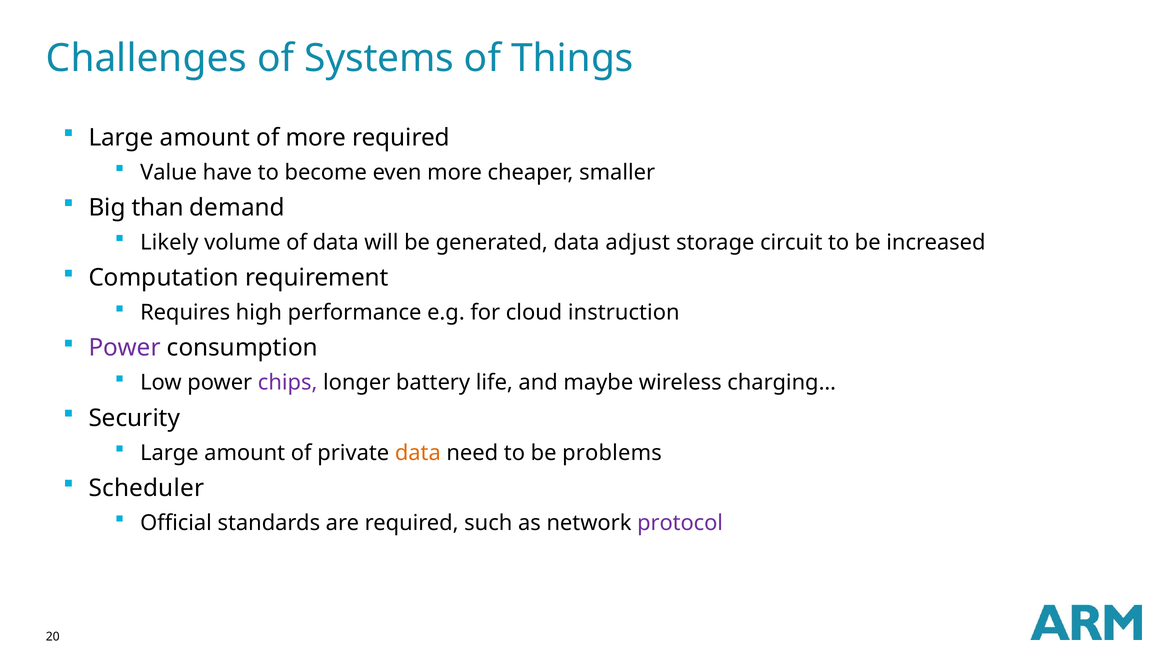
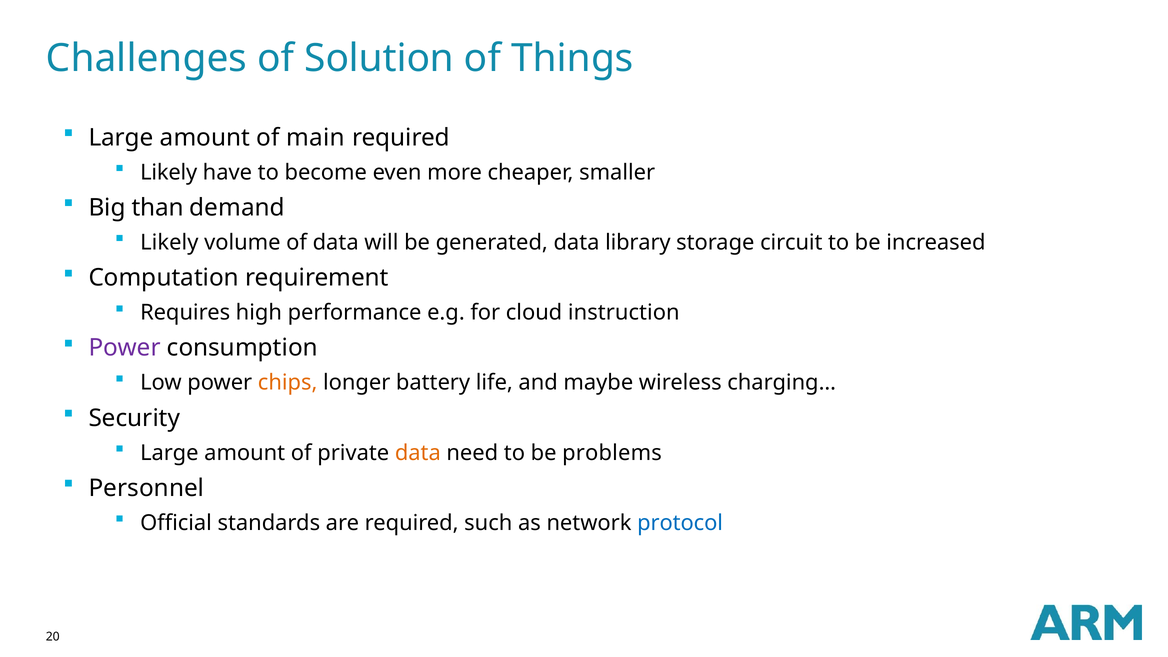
Systems: Systems -> Solution (379, 58)
of more: more -> main (316, 138)
Value: Value -> Likely (169, 172)
adjust: adjust -> library (638, 243)
chips colour: purple -> orange (288, 383)
Scheduler: Scheduler -> Personnel (146, 488)
protocol colour: purple -> blue (680, 523)
